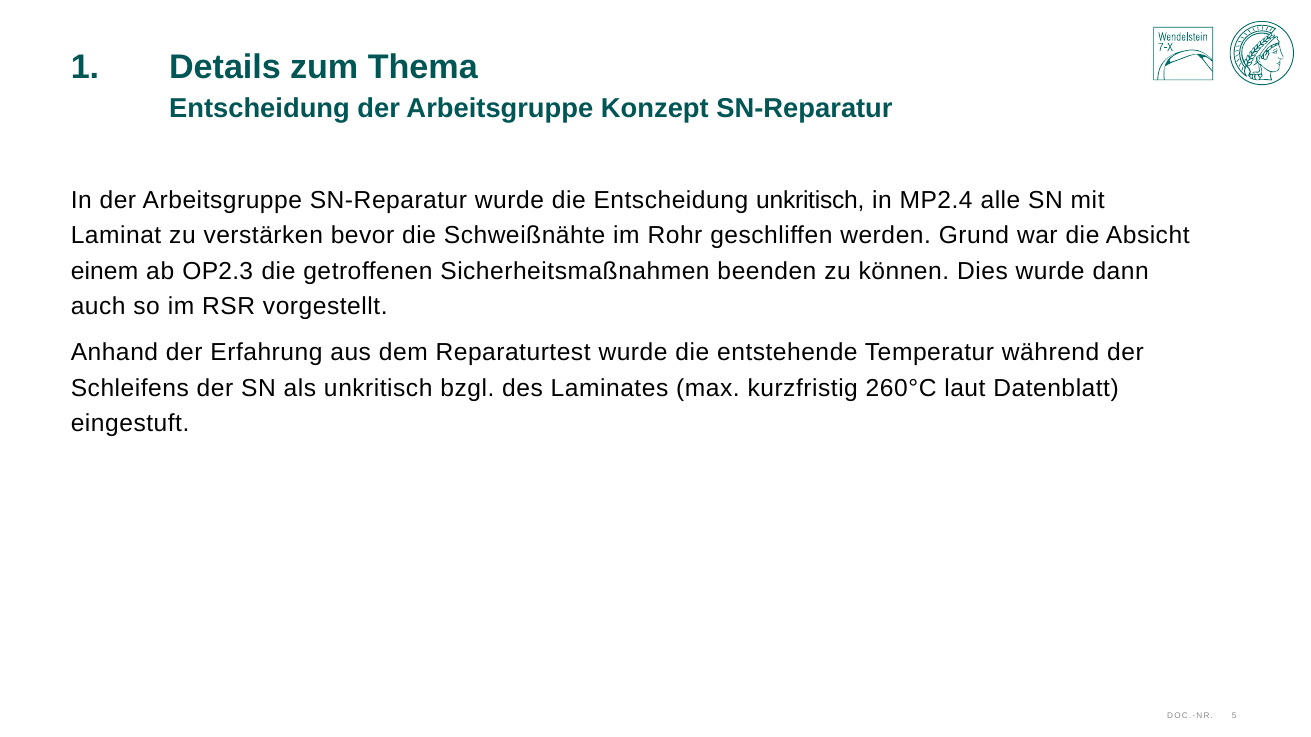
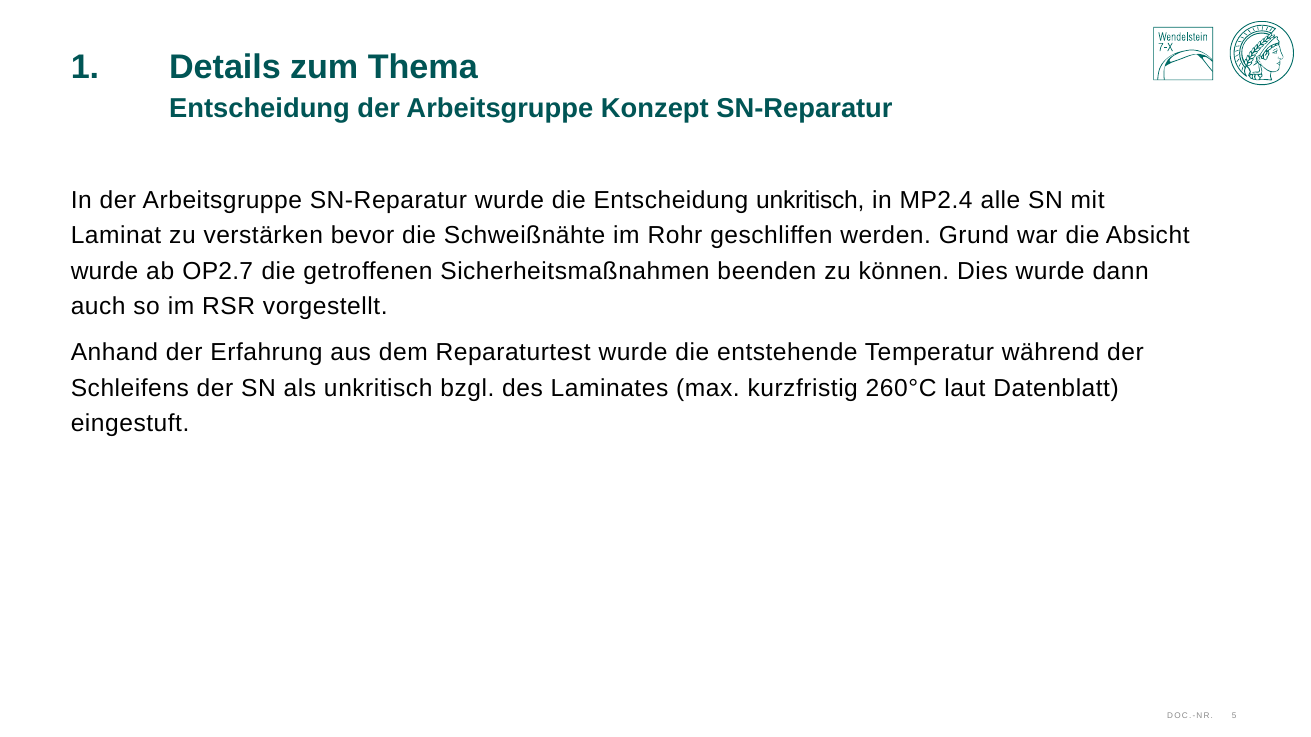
einem: einem -> wurde (105, 271)
OP2.3: OP2.3 -> OP2.7 (218, 271)
